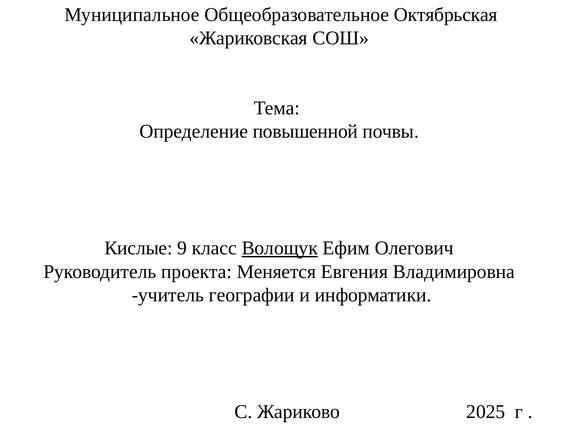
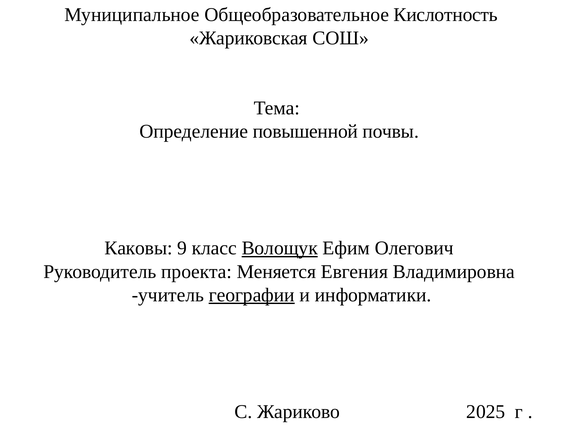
Октябрьская: Октябрьская -> Кислотность (446, 15)
Кислые: Кислые -> Каковы (138, 248)
географии underline: none -> present (252, 295)
